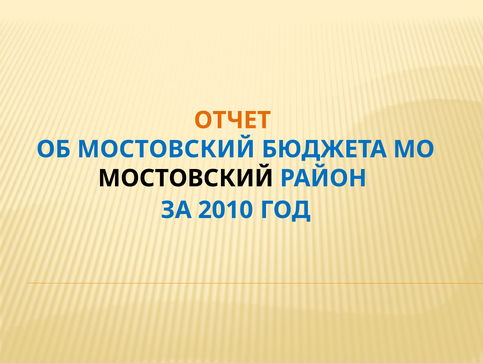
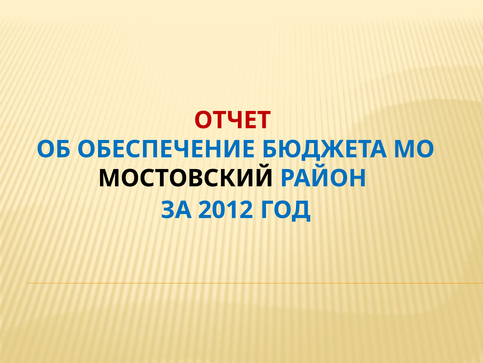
ОТЧЕТ colour: orange -> red (232, 120)
ОБ МОСТОВСКИЙ: МОСТОВСКИЙ -> ОБЕСПЕЧЕНИЕ (166, 149)
2010: 2010 -> 2012 (226, 210)
